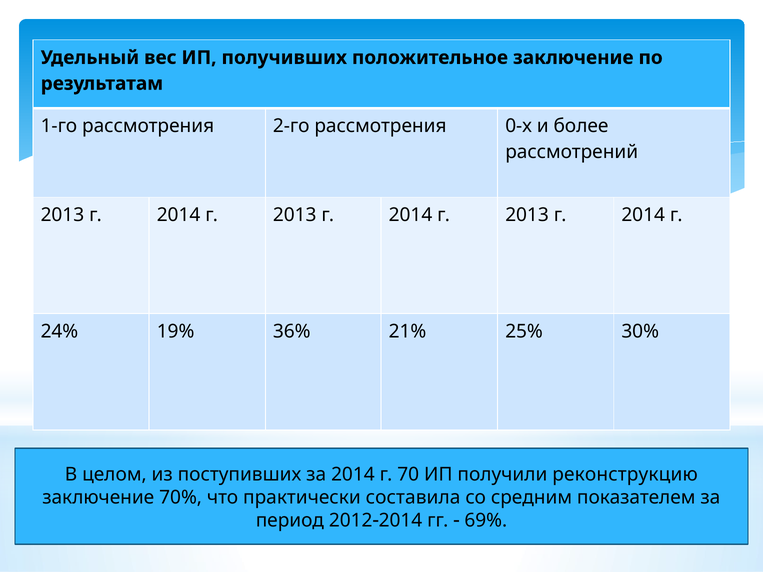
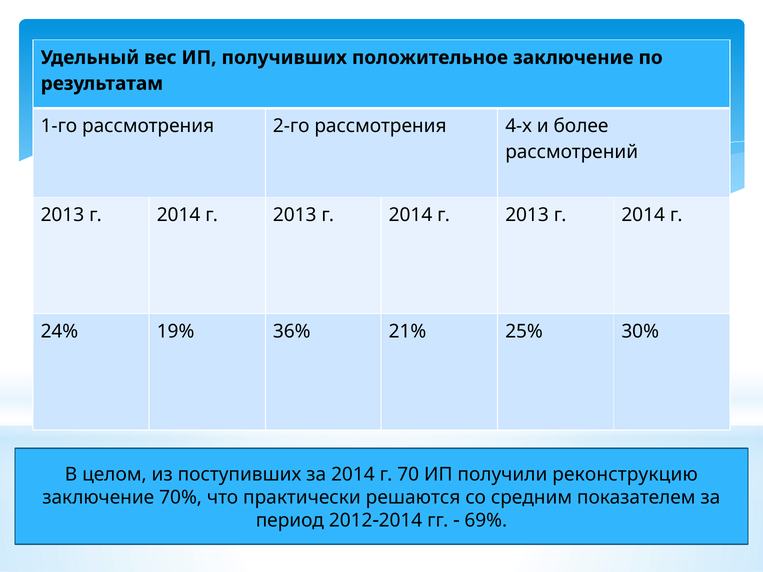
0-х: 0-х -> 4-х (519, 126)
составила: составила -> решаются (413, 498)
